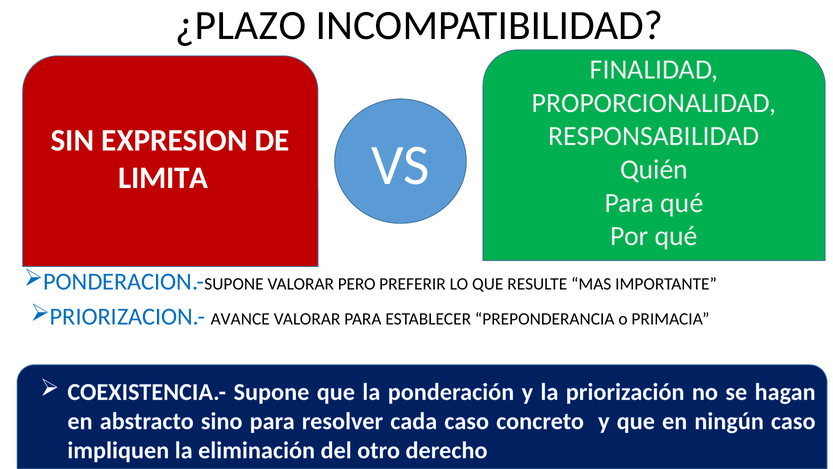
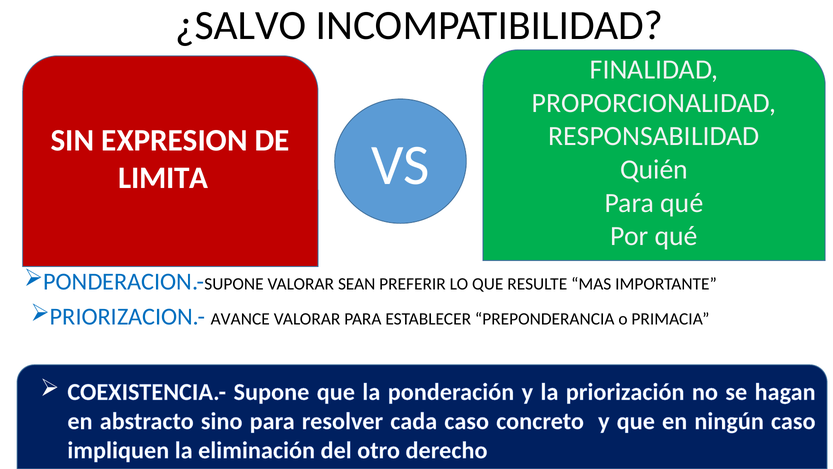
¿PLAZO: ¿PLAZO -> ¿SALVO (241, 25)
PERO: PERO -> SEAN (357, 284)
